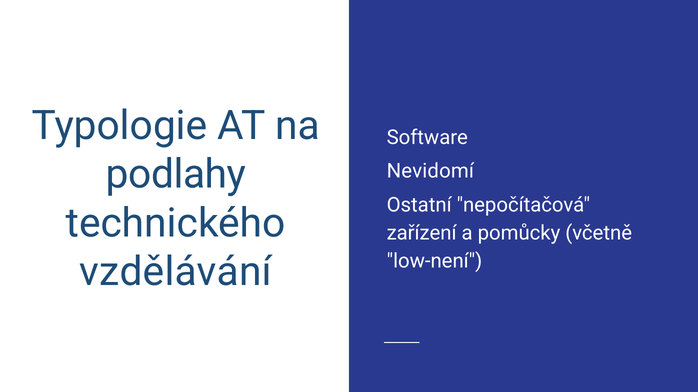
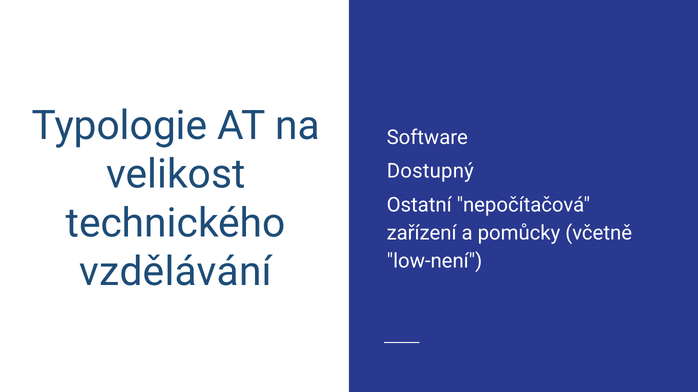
podlahy: podlahy -> velikost (176, 175)
Nevidomí: Nevidomí -> Dostupný (430, 171)
